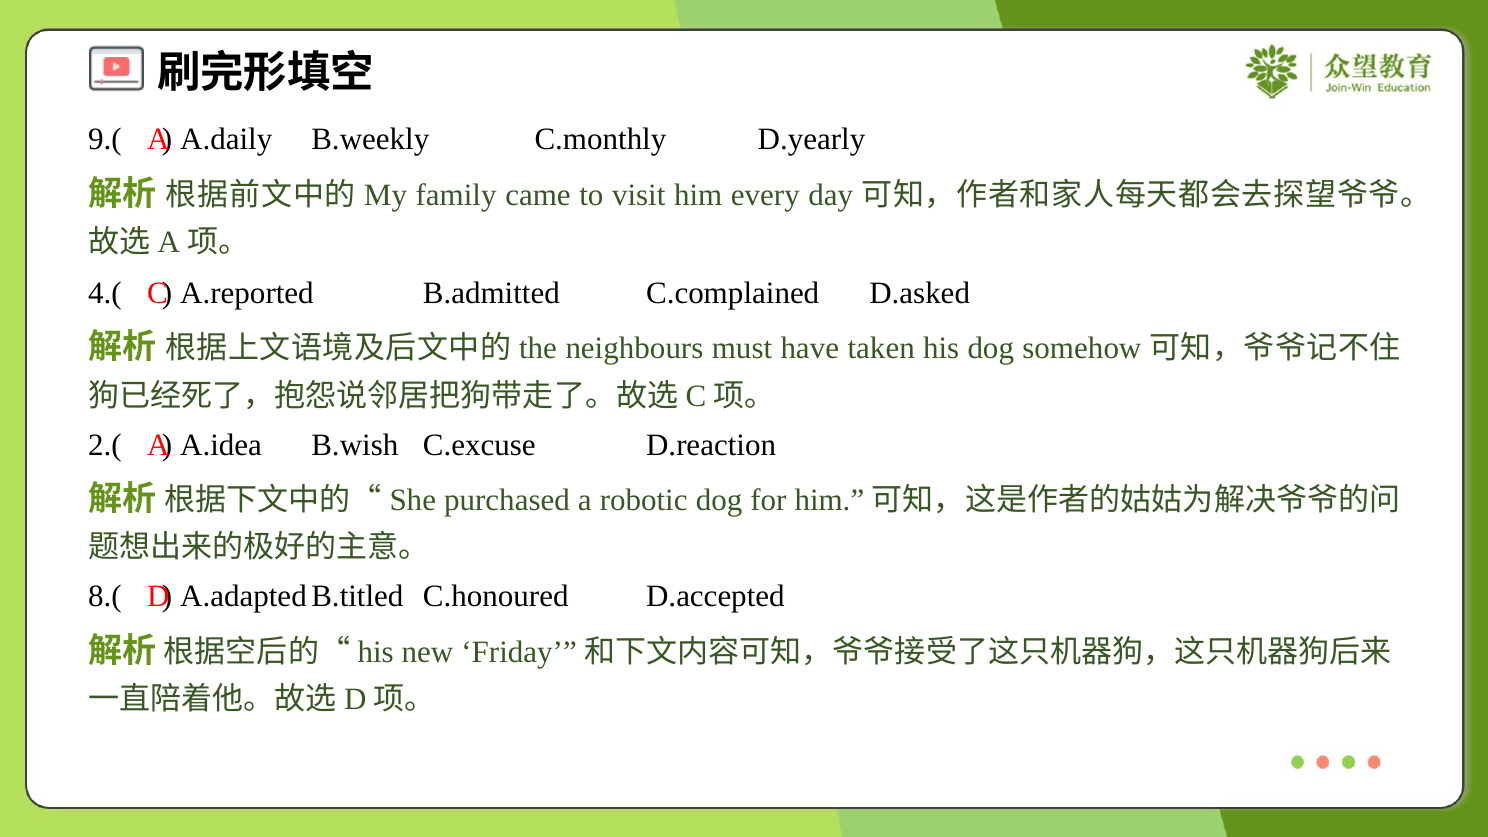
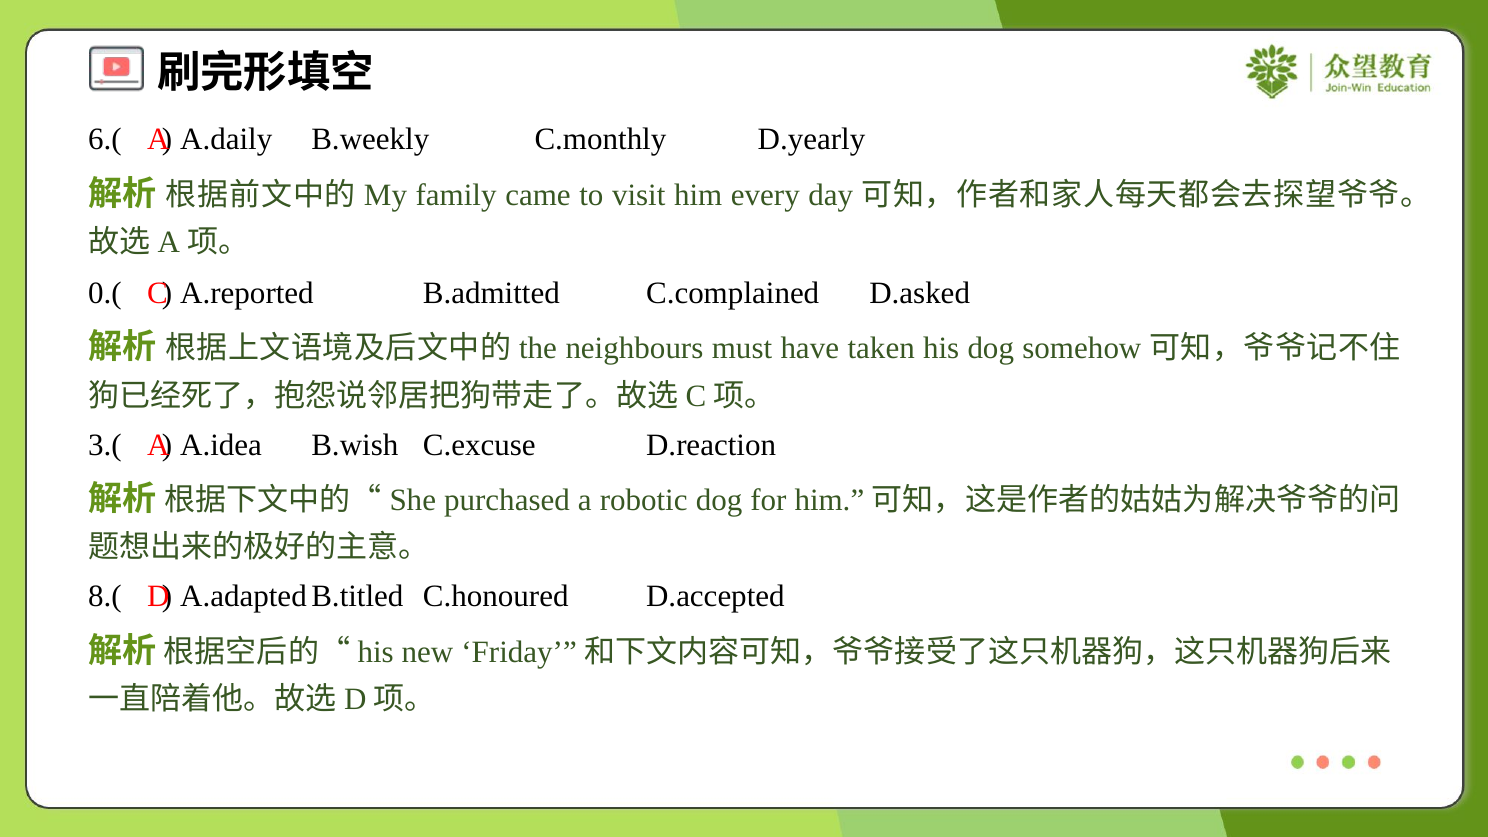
9.(: 9.( -> 6.( (105, 139)
4.(: 4.( -> 0.( (105, 293)
2.(: 2.( -> 3.( (105, 445)
